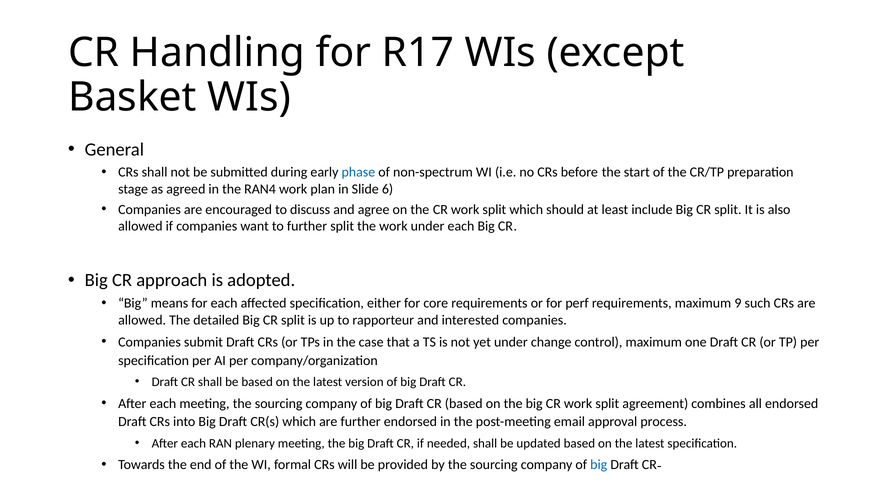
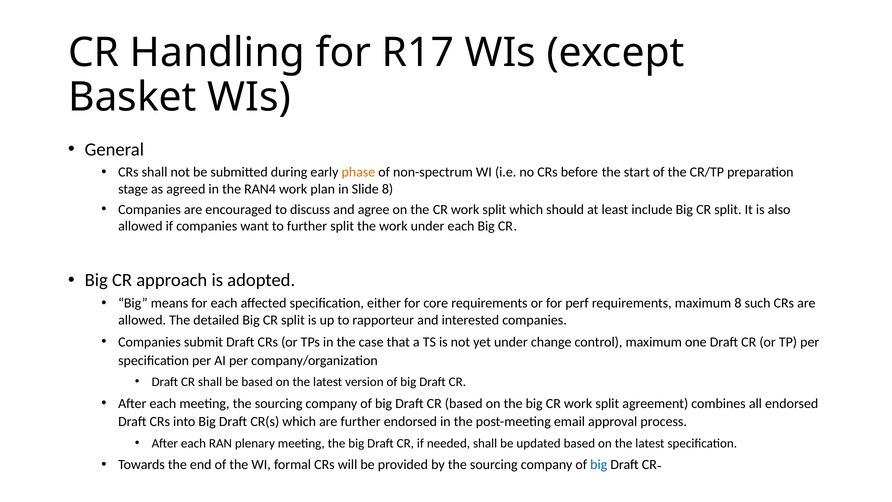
phase colour: blue -> orange (358, 172)
Slide 6: 6 -> 8 (388, 189)
maximum 9: 9 -> 8 (738, 303)
